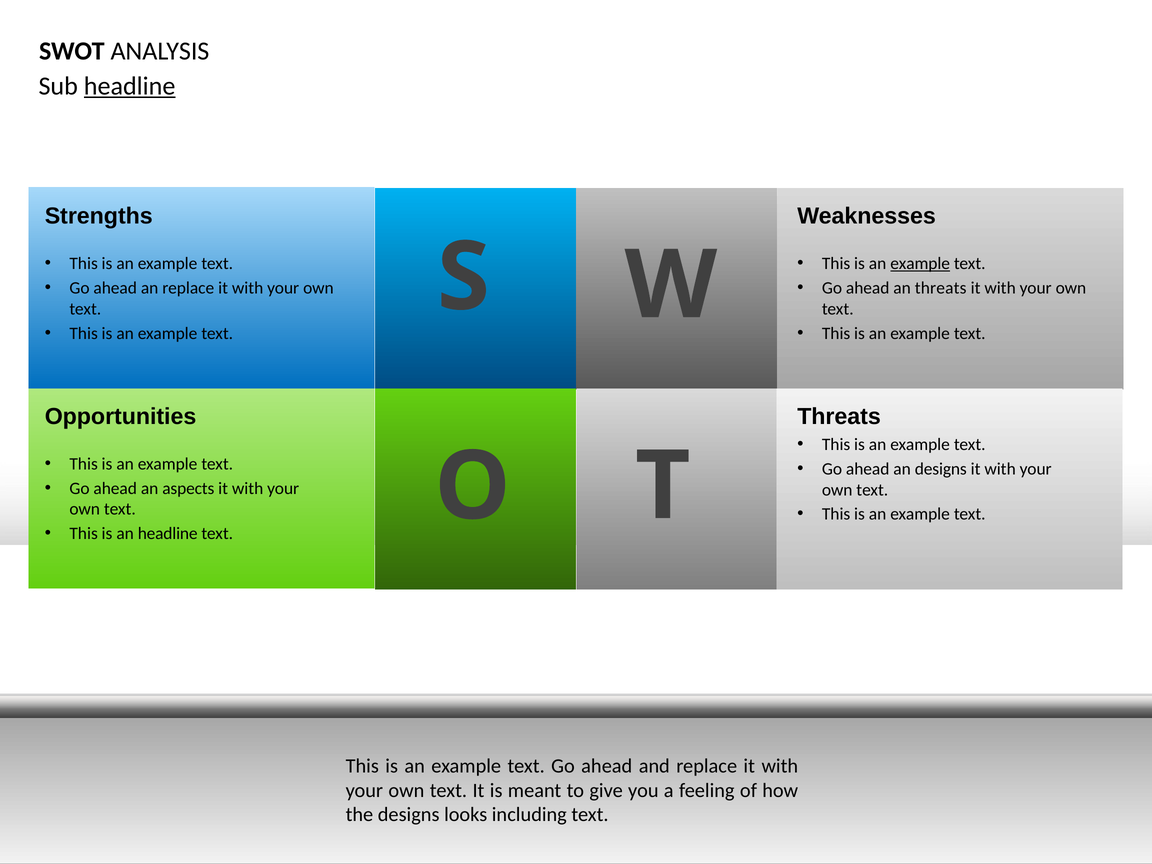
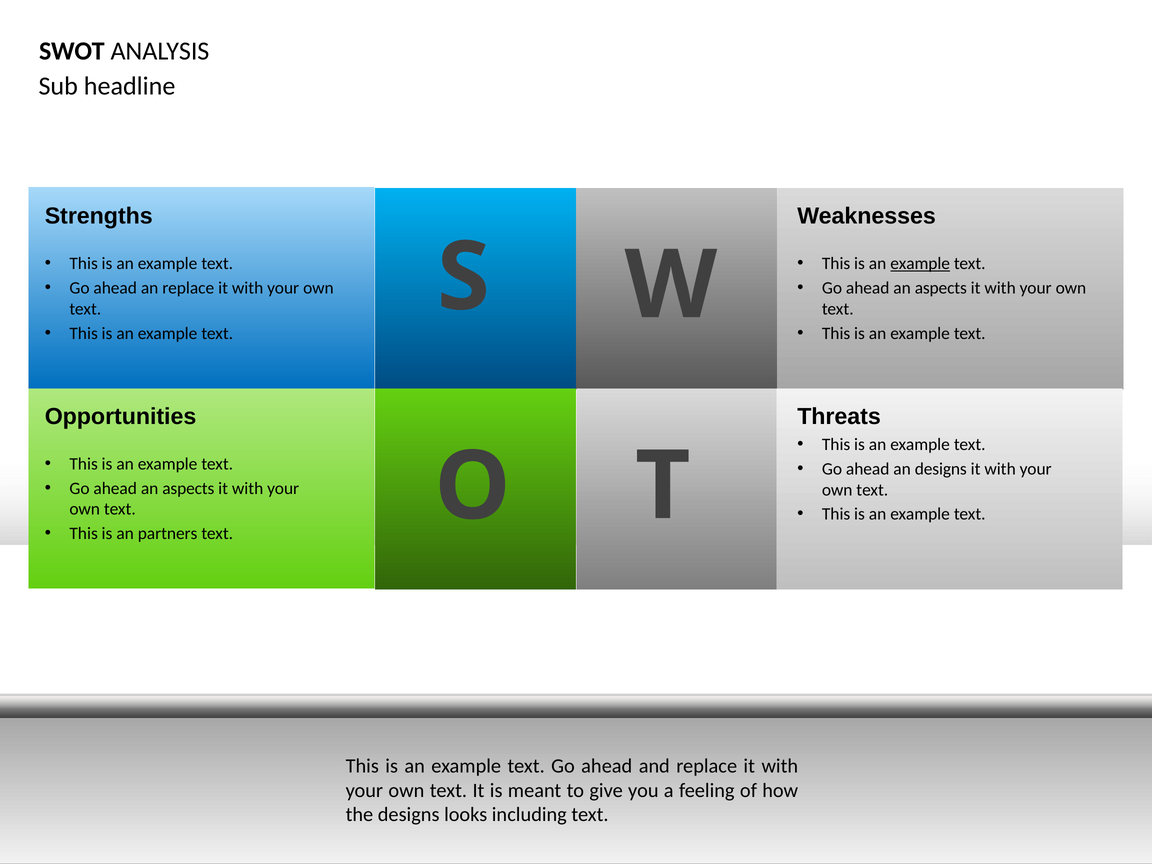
headline underline: present -> none (130, 86)
threats: threats -> aspects (941, 288)
an headline: headline -> partners (168, 534)
